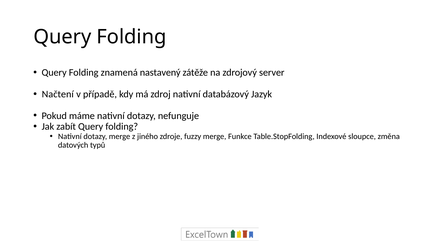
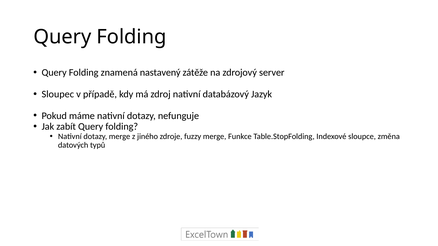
Načtení: Načtení -> Sloupec (58, 94)
